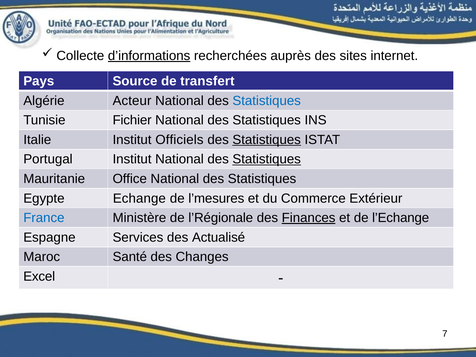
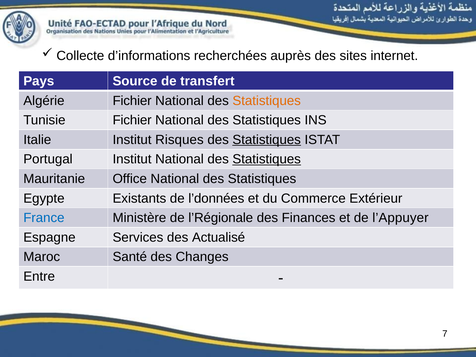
d’informations underline: present -> none (149, 56)
Algérie Acteur: Acteur -> Fichier (132, 101)
Statistiques colour: blue -> orange (267, 101)
Officiels: Officiels -> Risques (179, 140)
Echange: Echange -> Existants (139, 198)
l’mesures: l’mesures -> l’données (216, 198)
Finances underline: present -> none (309, 218)
l’Echange: l’Echange -> l’Appuyer (400, 218)
Excel: Excel -> Entre (39, 276)
